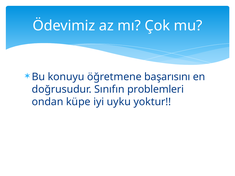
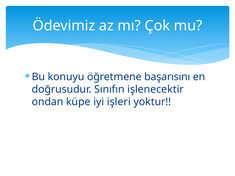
problemleri: problemleri -> işlenecektir (156, 89)
uyku: uyku -> işleri (119, 102)
